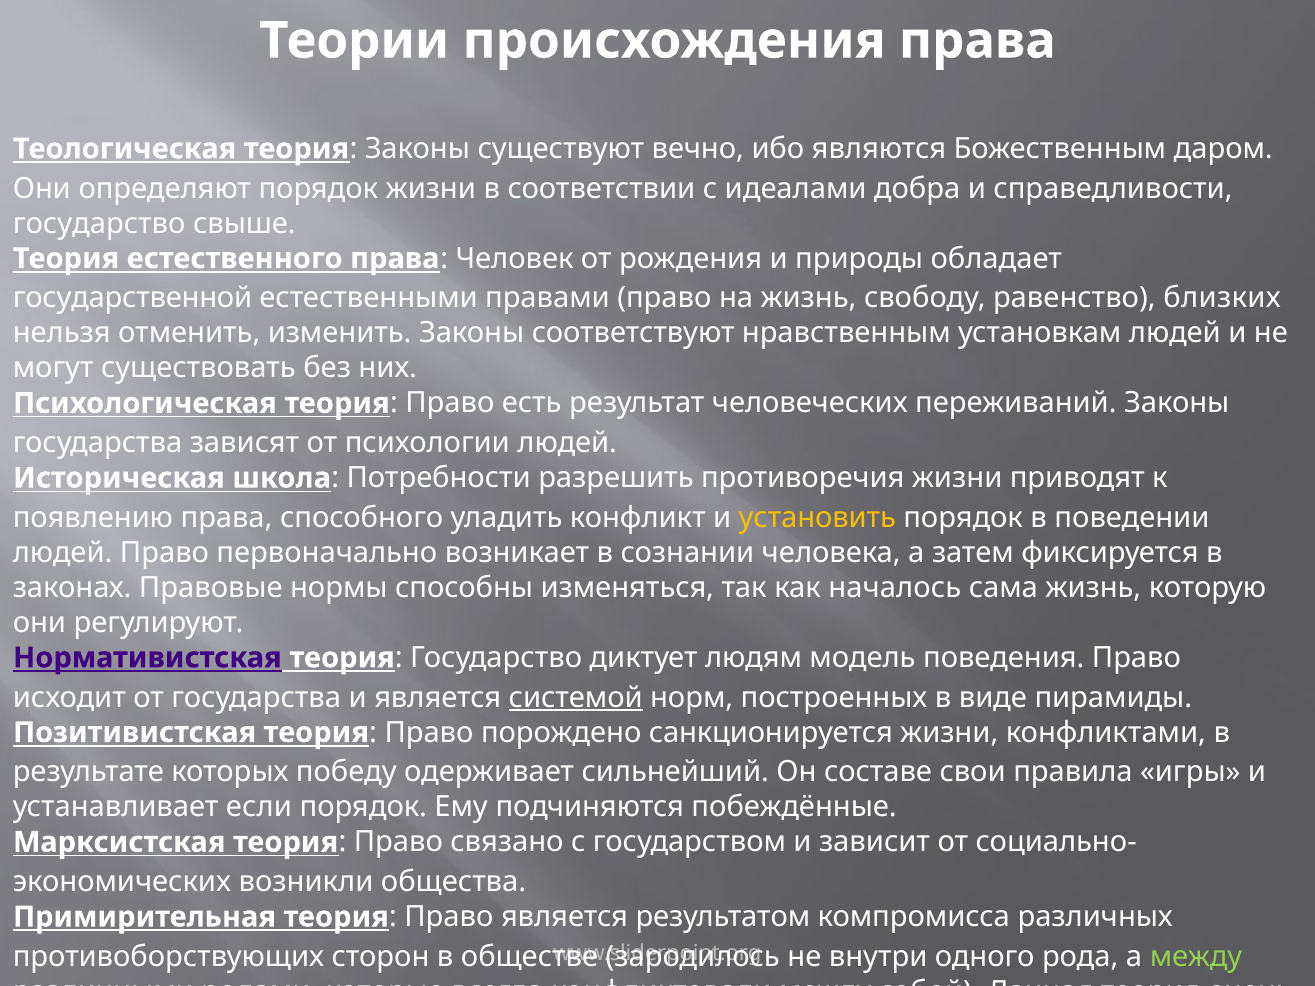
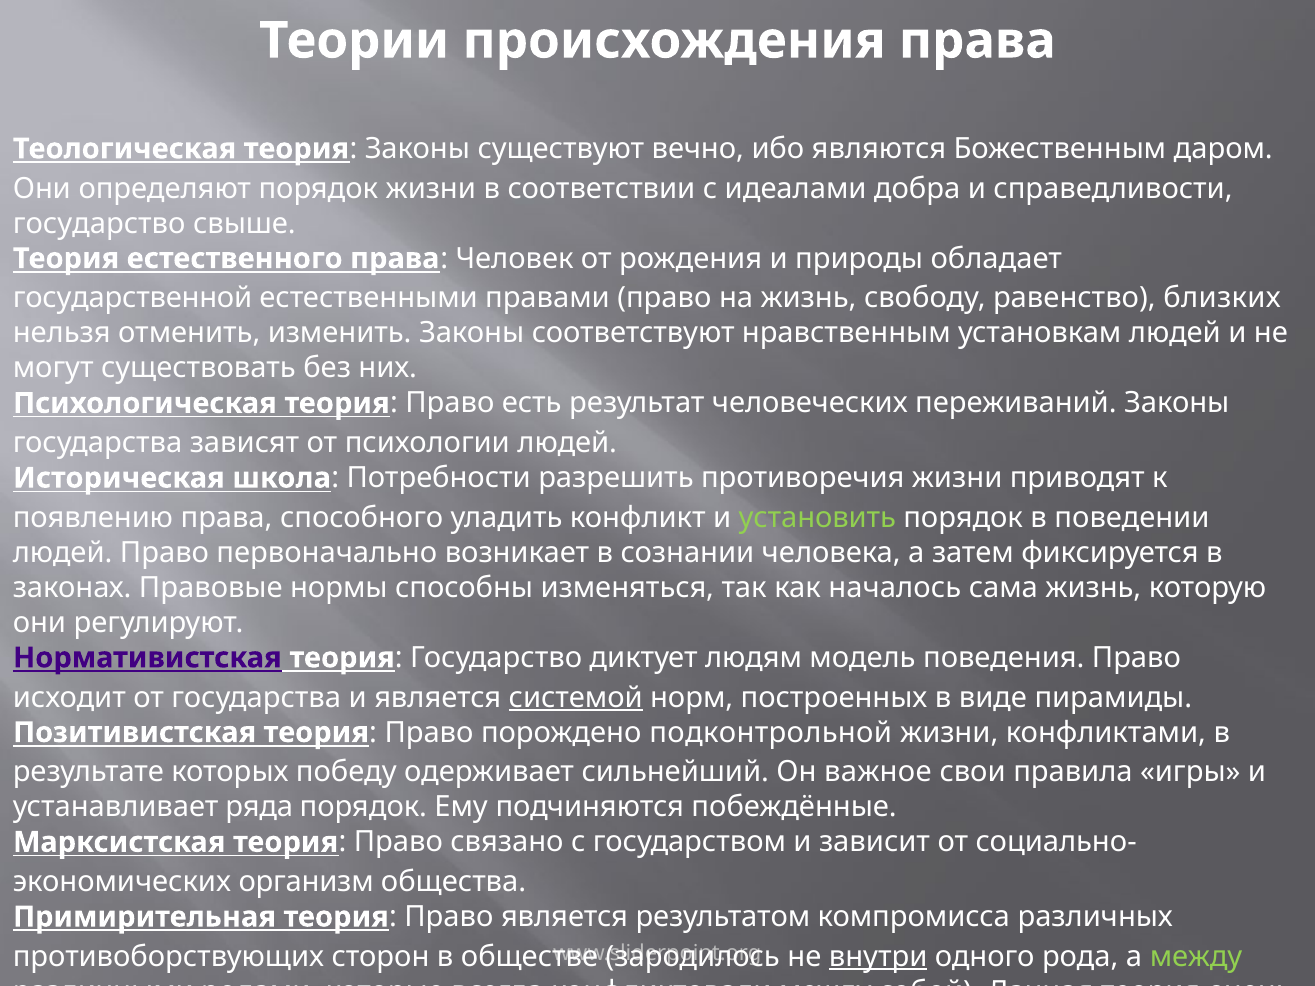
установить colour: yellow -> light green (817, 518)
санкционируется: санкционируется -> подконтрольной (771, 733)
составе: составе -> важное (878, 772)
если: если -> ряда (259, 807)
возникли: возникли -> организм (306, 882)
внутри underline: none -> present (878, 957)
